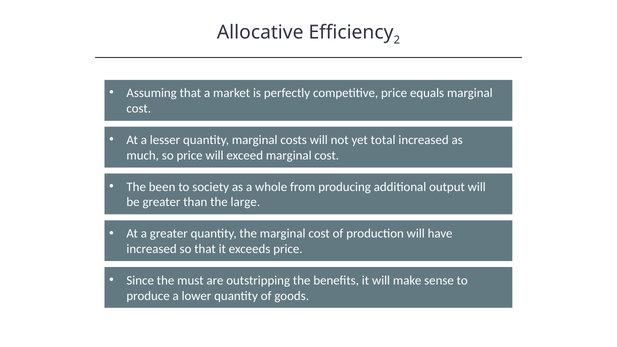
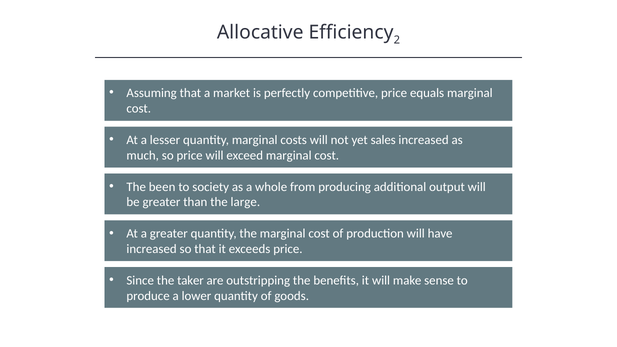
total: total -> sales (383, 140)
must: must -> taker (190, 280)
